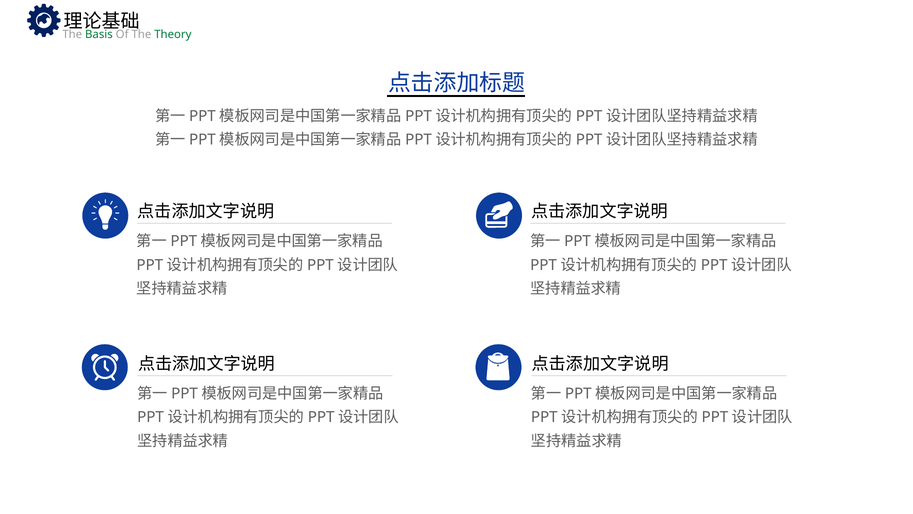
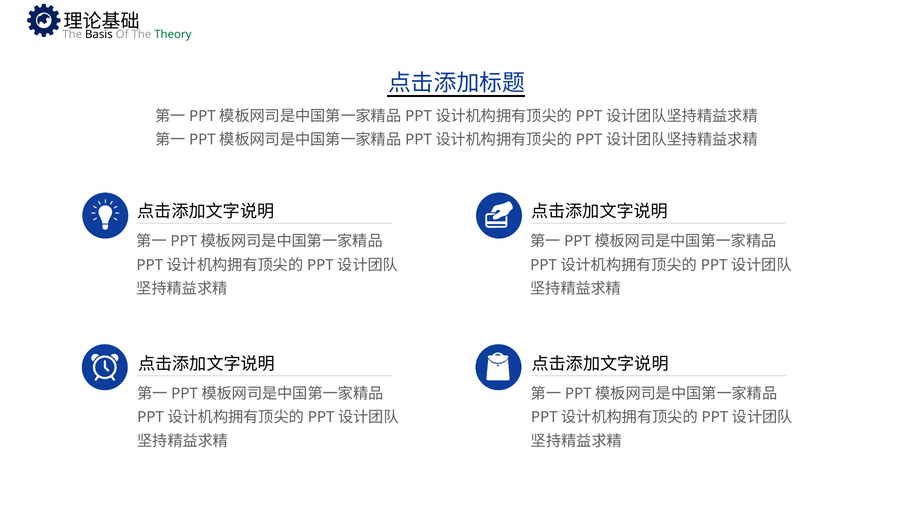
Basis colour: green -> black (99, 35)
